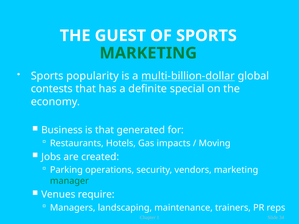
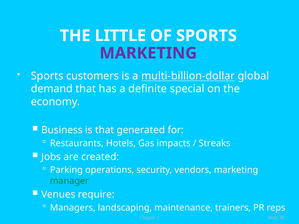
GUEST: GUEST -> LITTLE (120, 36)
MARKETING colour: green -> purple (148, 53)
popularity: popularity -> customers (93, 76)
contests: contests -> demand (52, 89)
Moving: Moving -> Streaks (215, 143)
